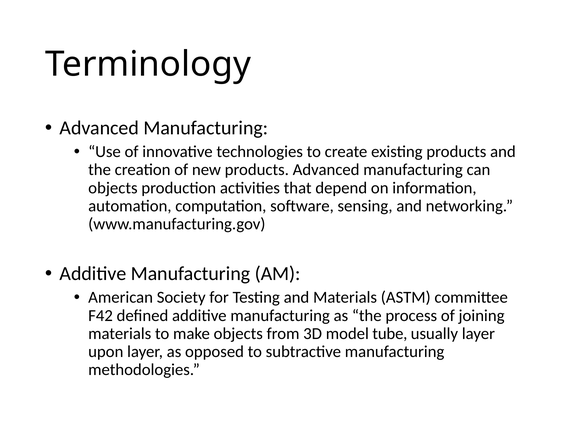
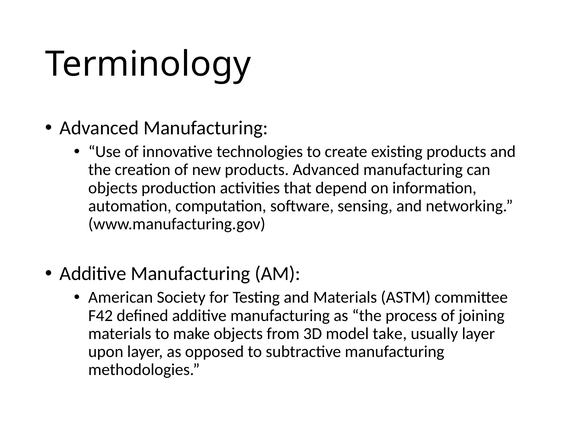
tube: tube -> take (390, 334)
